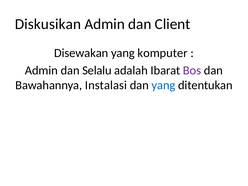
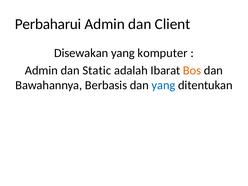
Diskusikan: Diskusikan -> Perbaharui (48, 24)
Selalu: Selalu -> Static (97, 70)
Bos colour: purple -> orange (192, 70)
Instalasi: Instalasi -> Berbasis (106, 85)
